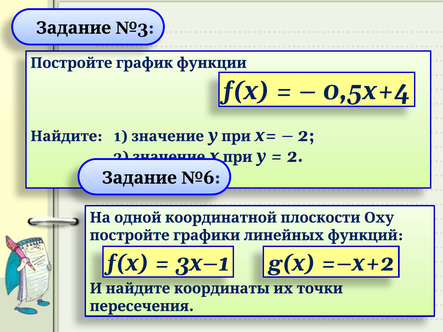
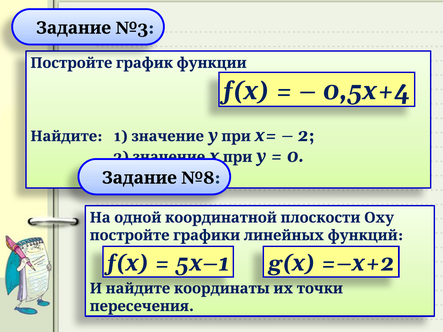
2: 2 -> 0 (295, 156)
№6: №6 -> №8 (198, 178)
3: 3 -> 5 (182, 263)
